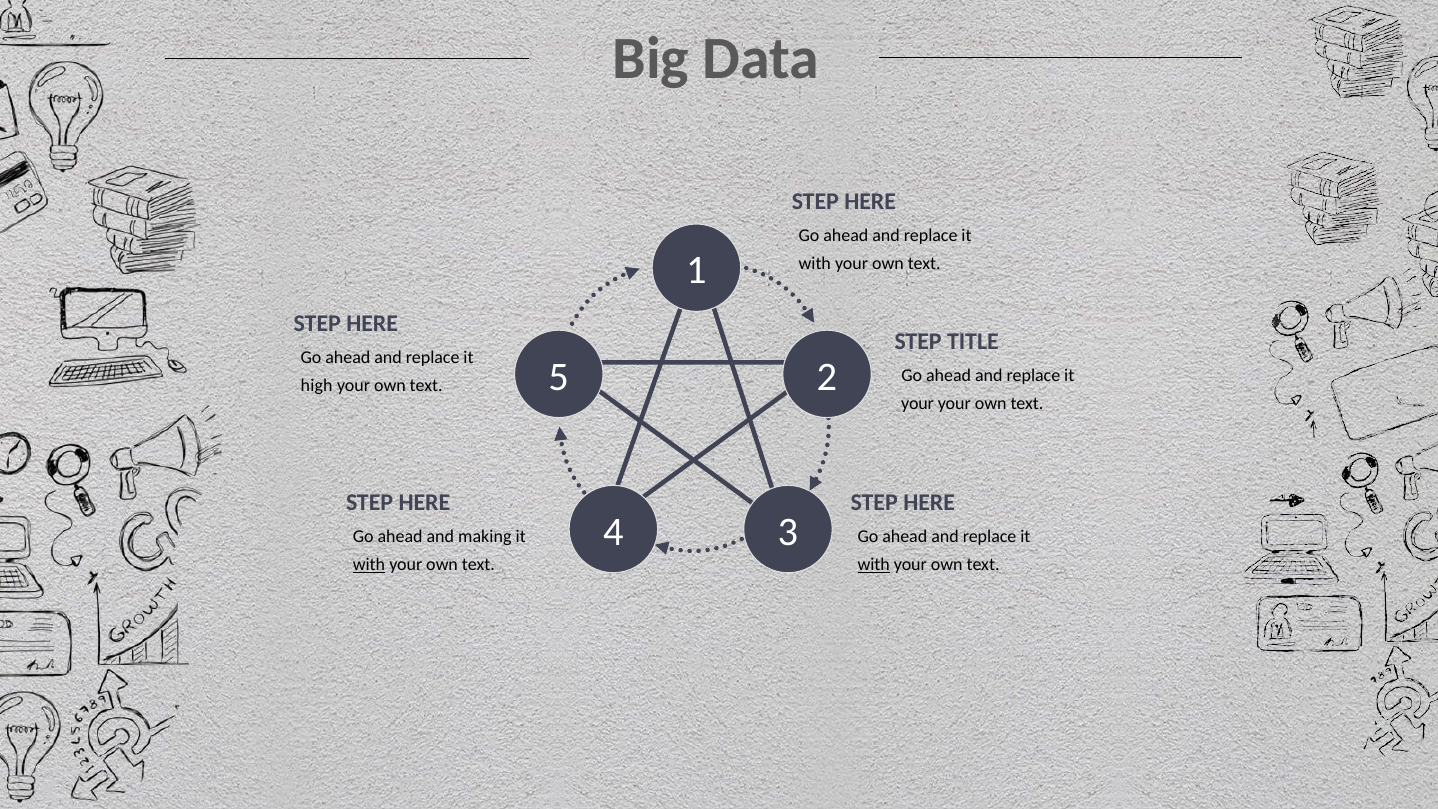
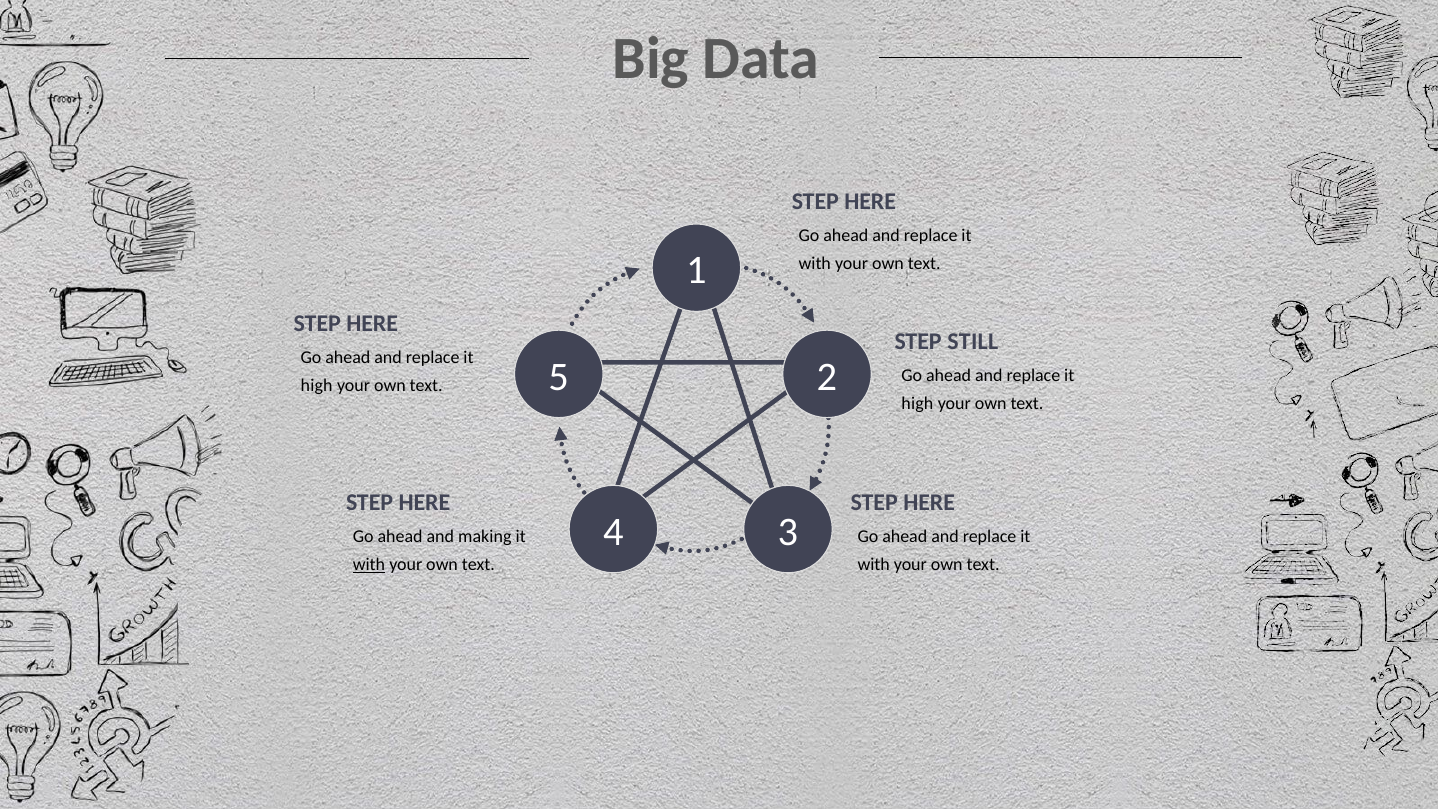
TITLE: TITLE -> STILL (973, 341)
your: your -> high (917, 403)
with underline: present -> none (874, 564)
